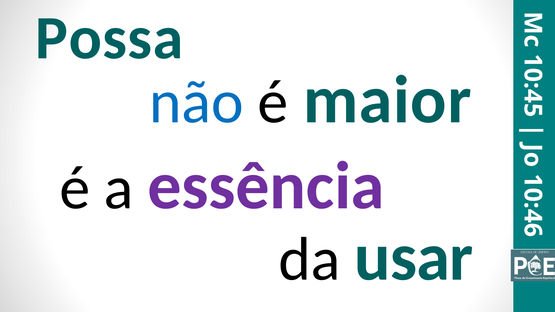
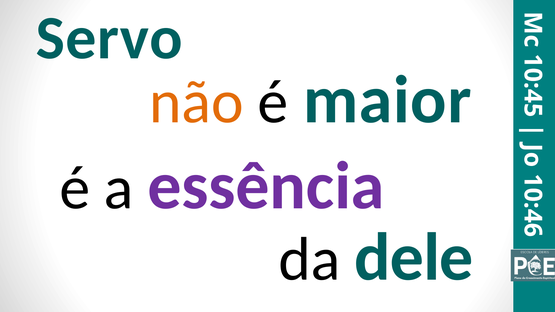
Possa: Possa -> Servo (109, 38)
não colour: blue -> orange (196, 102)
usar: usar -> dele (414, 258)
